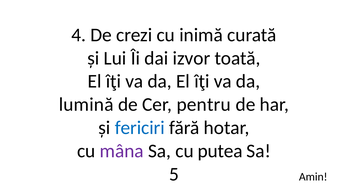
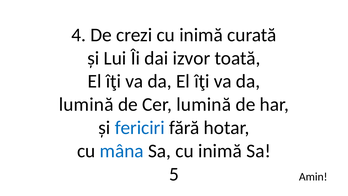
Cer pentru: pentru -> lumină (204, 104)
mâna colour: purple -> blue (122, 151)
Sa cu putea: putea -> inimă (220, 151)
